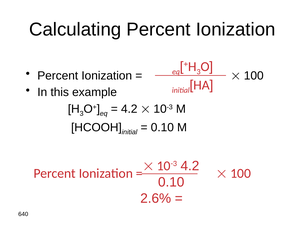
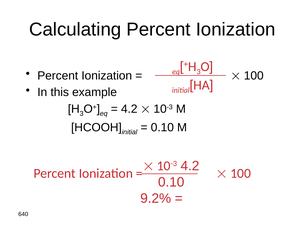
2.6%: 2.6% -> 9.2% (156, 198)
